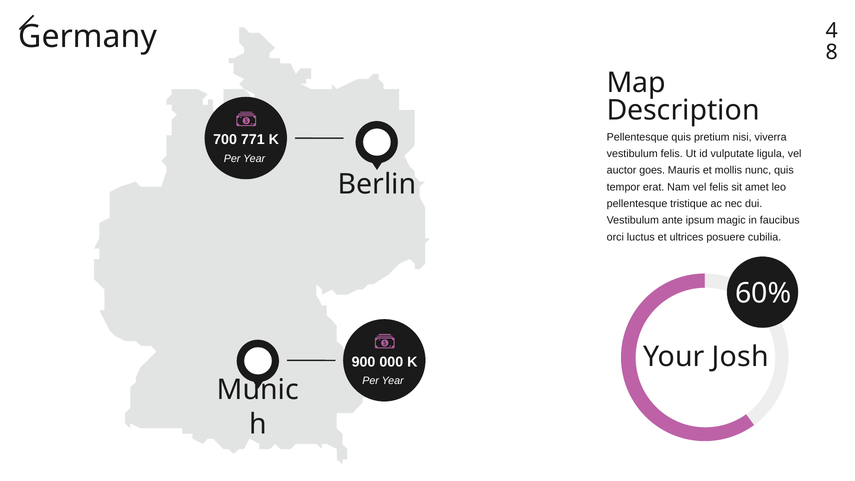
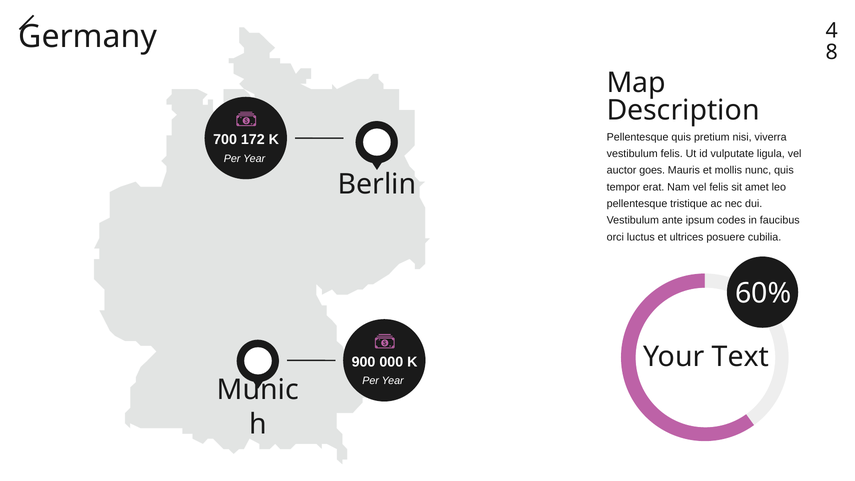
771: 771 -> 172 (253, 140)
magic: magic -> codes (731, 220)
Josh: Josh -> Text (740, 357)
